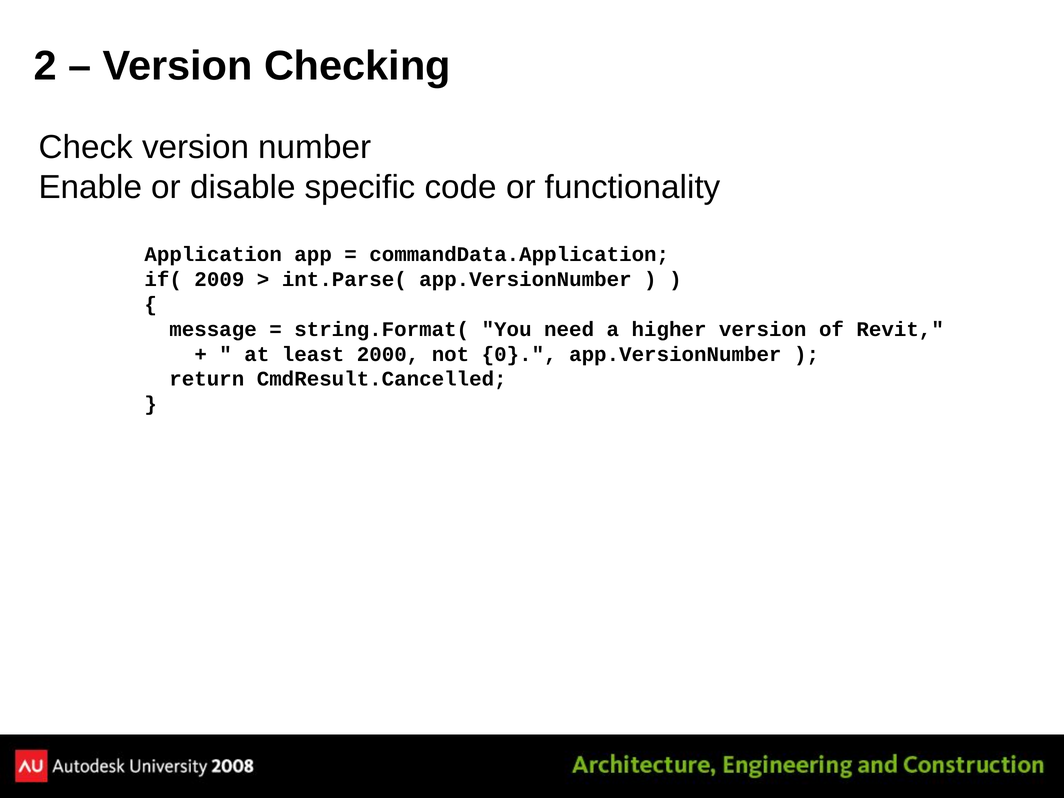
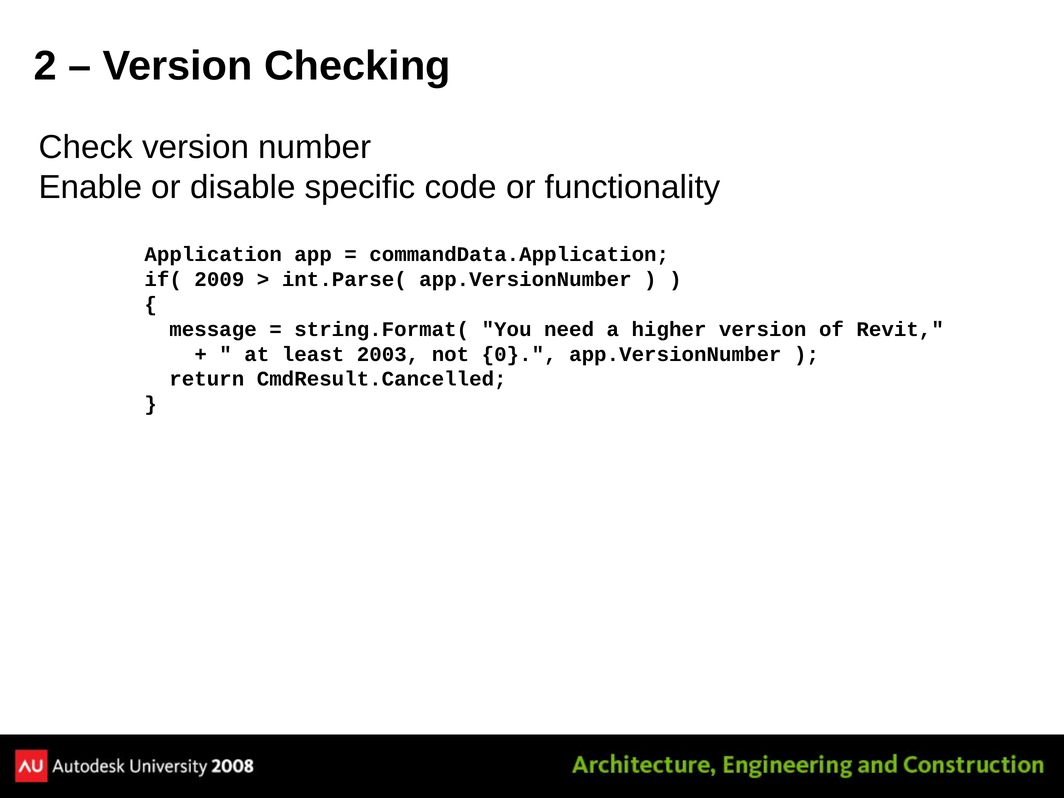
2000: 2000 -> 2003 (388, 354)
